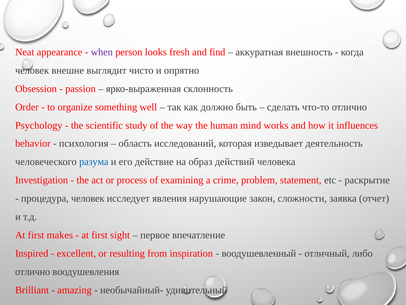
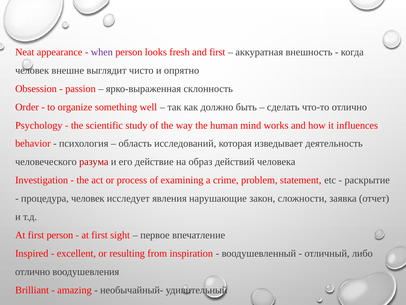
and find: find -> first (217, 52)
разума colour: blue -> red (94, 162)
first makes: makes -> person (60, 235)
